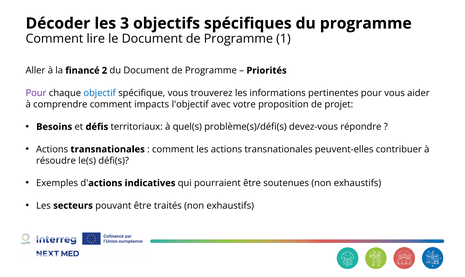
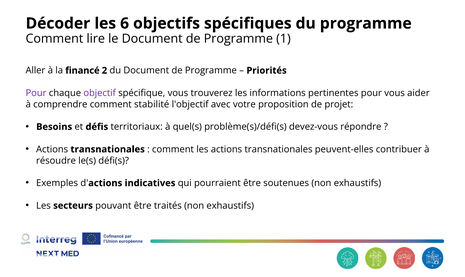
3: 3 -> 6 (125, 23)
objectif colour: blue -> purple (100, 93)
impacts: impacts -> stabilité (152, 104)
